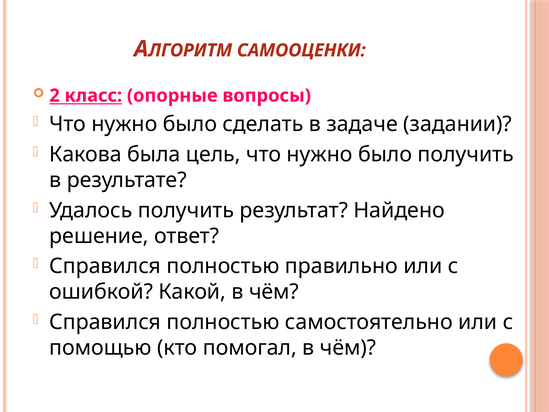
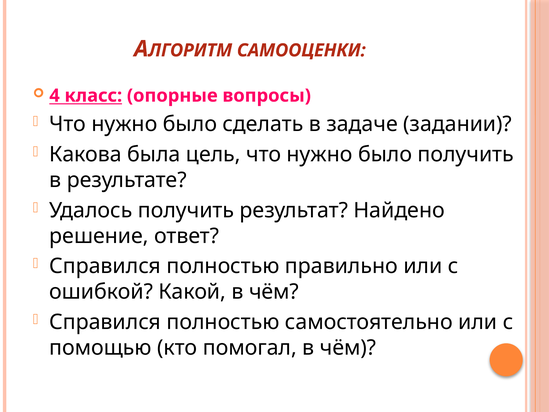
2: 2 -> 4 (55, 96)
